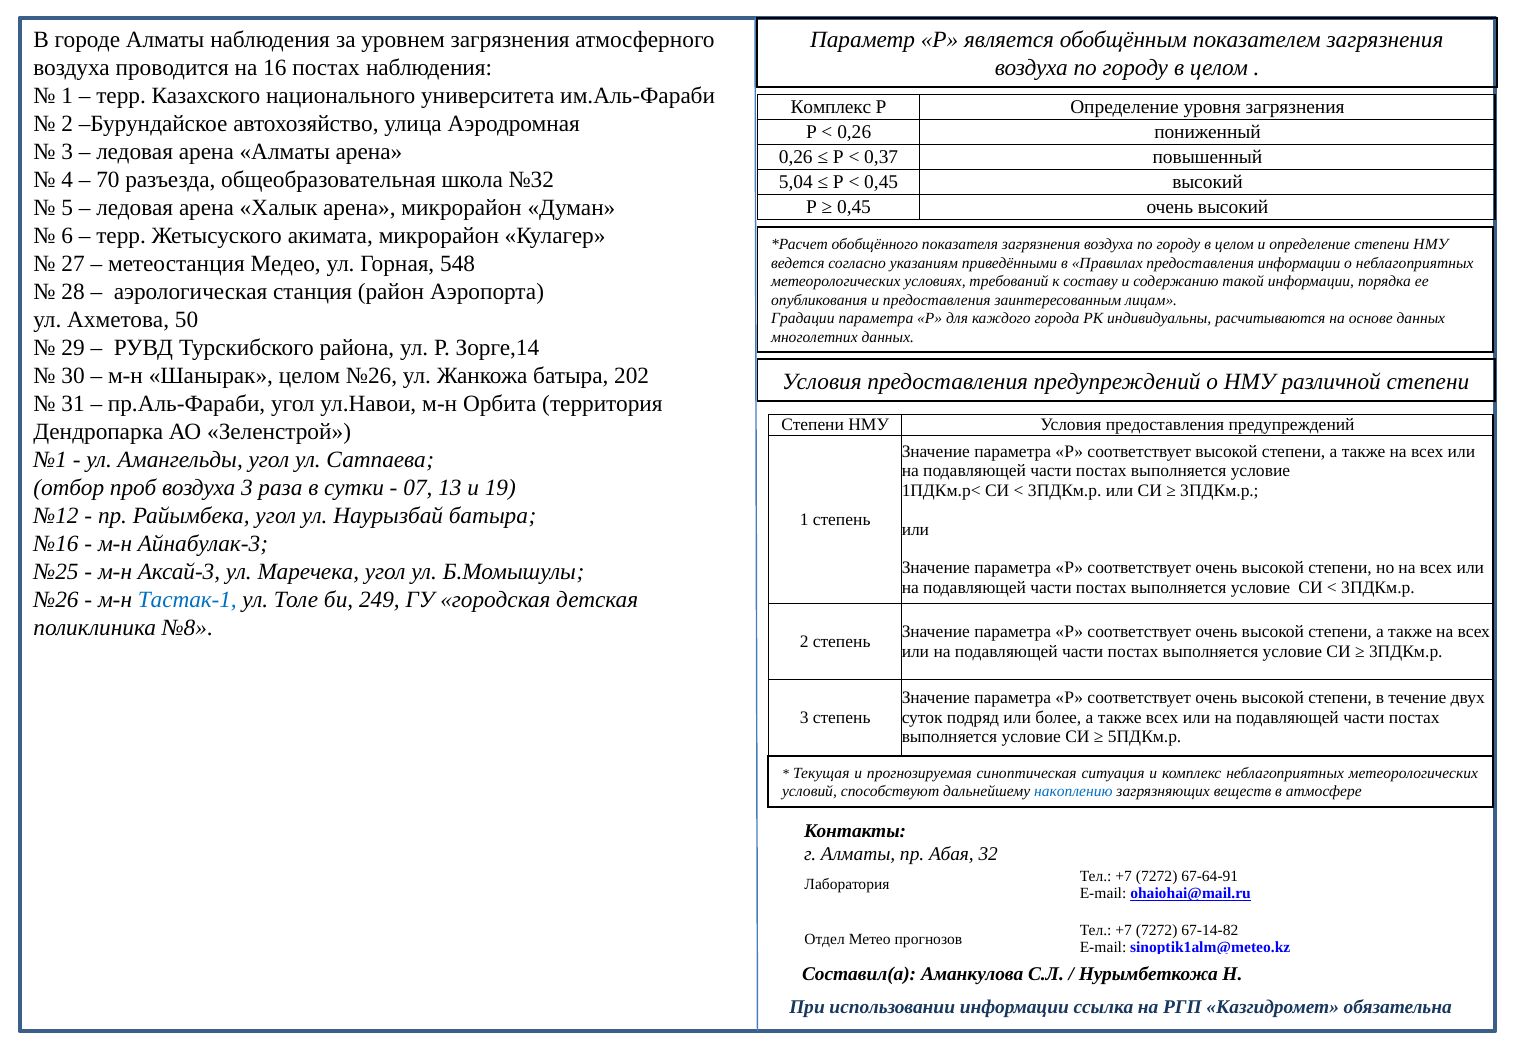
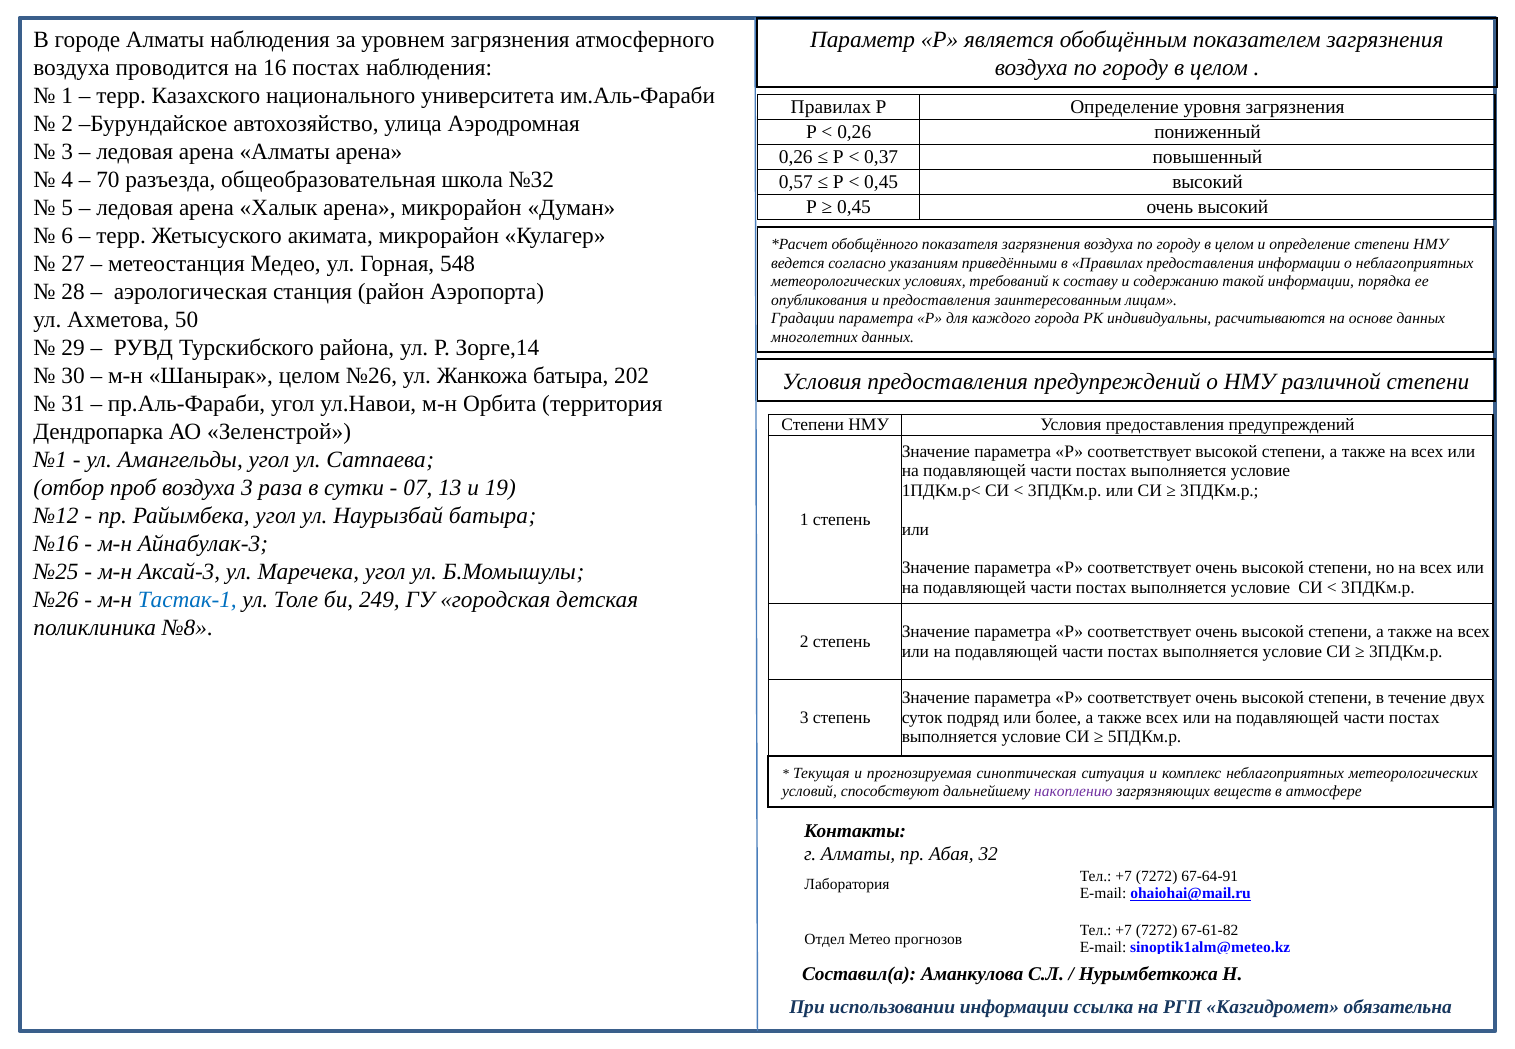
Комплекс: Комплекс -> Правилах (831, 107)
5,04: 5,04 -> 0,57 (796, 182)
накоплению colour: blue -> purple (1073, 792)
67-14-82: 67-14-82 -> 67-61-82 (1210, 930)
